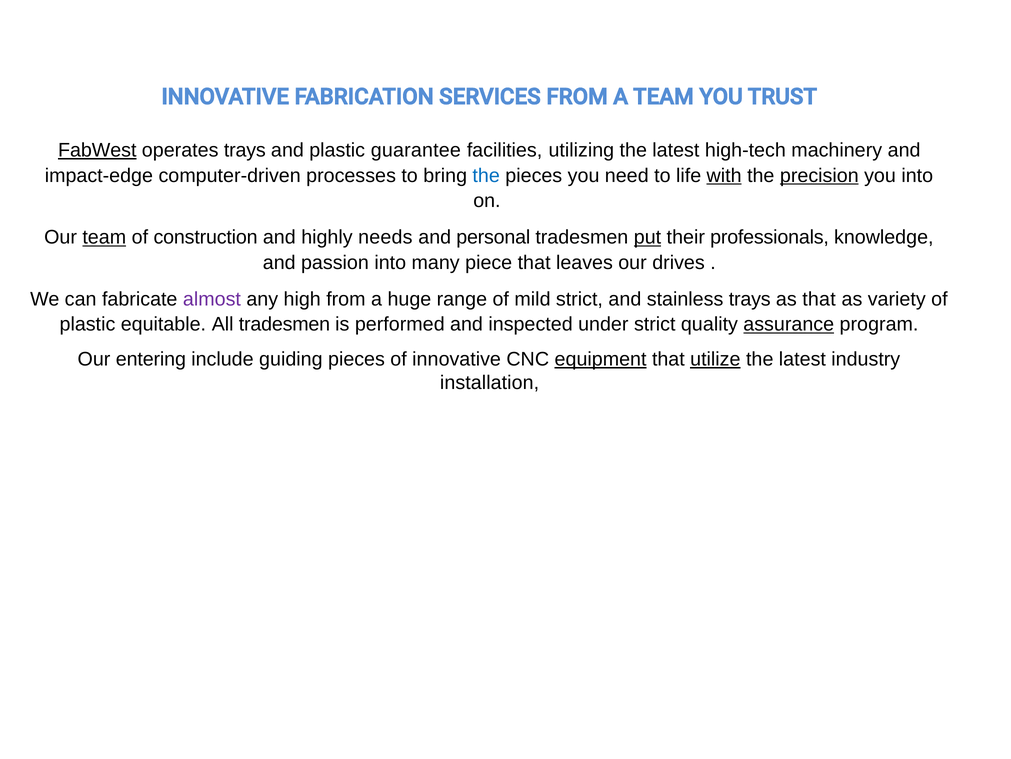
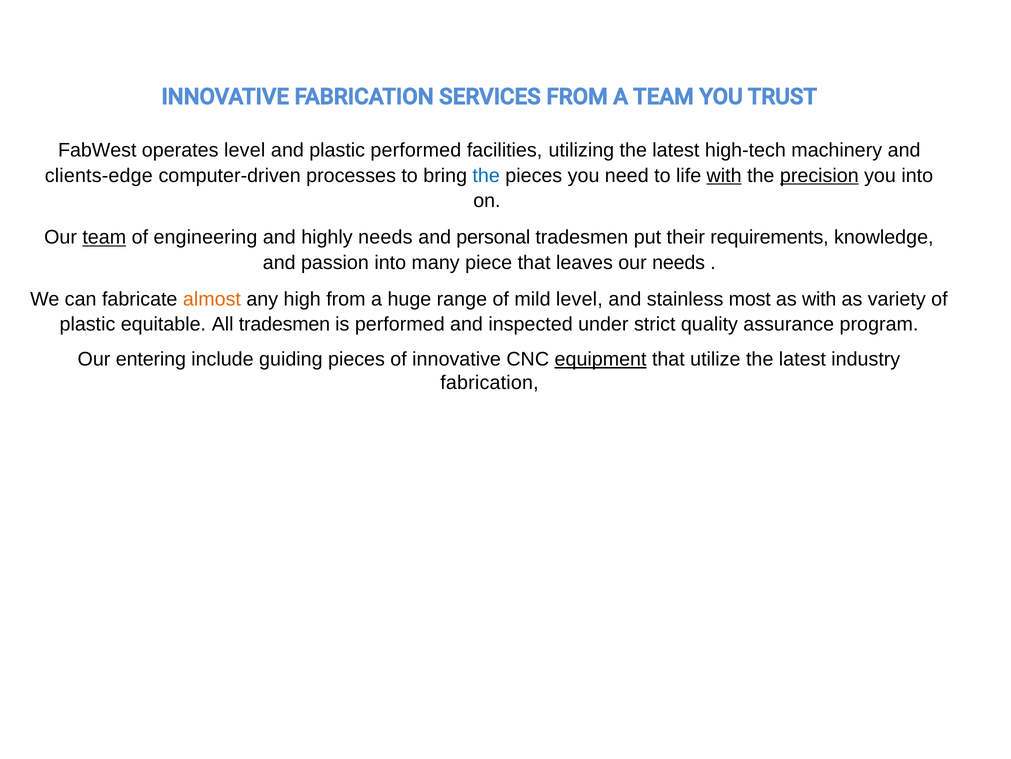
FabWest underline: present -> none (97, 150)
operates trays: trays -> level (245, 150)
plastic guarantee: guarantee -> performed (416, 150)
impact-edge: impact-edge -> clients-edge (99, 175)
construction: construction -> engineering (205, 237)
put underline: present -> none (647, 237)
professionals: professionals -> requirements (770, 237)
our drives: drives -> needs (679, 262)
almost colour: purple -> orange (212, 299)
mild strict: strict -> level (579, 299)
stainless trays: trays -> most (750, 299)
as that: that -> with (819, 299)
assurance underline: present -> none (789, 324)
utilize underline: present -> none (715, 359)
installation: installation -> fabrication (489, 383)
